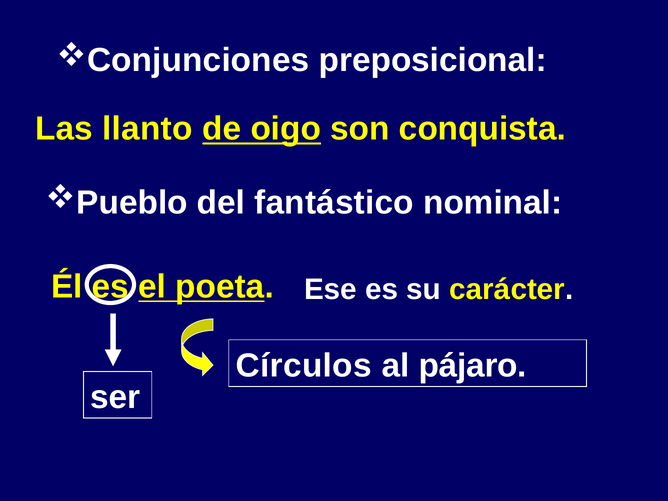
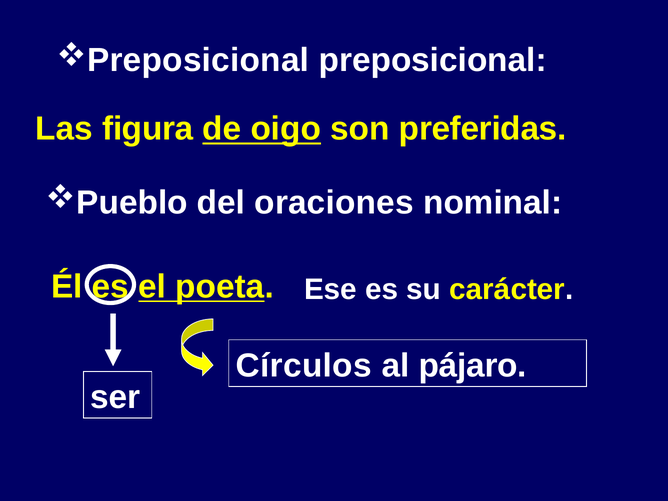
Conjunciones: Conjunciones -> Preposicional (198, 60)
llanto: llanto -> figura (148, 129)
conquista: conquista -> preferidas (483, 129)
fantástico: fantástico -> oraciones (334, 203)
